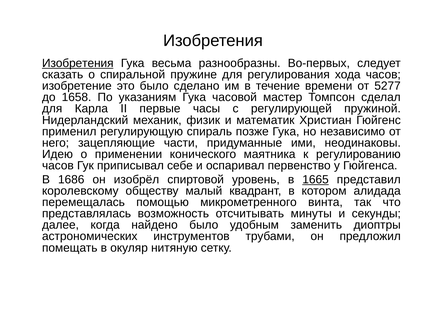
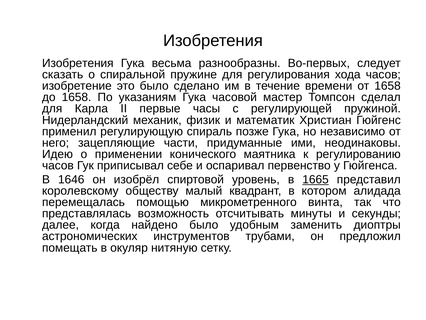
Изобретения underline: present -> none (78, 63)
от 5277: 5277 -> 1658 (388, 86)
1686: 1686 -> 1646 (71, 179)
